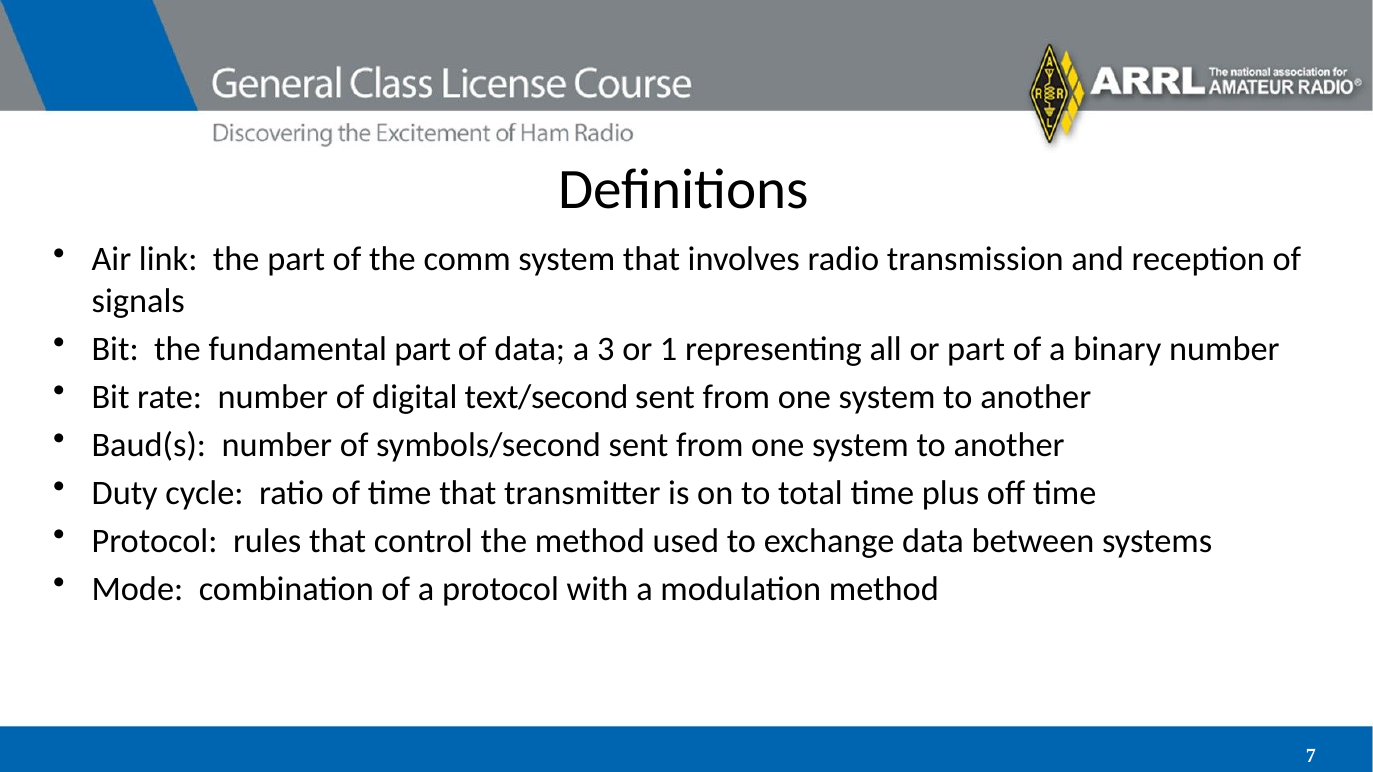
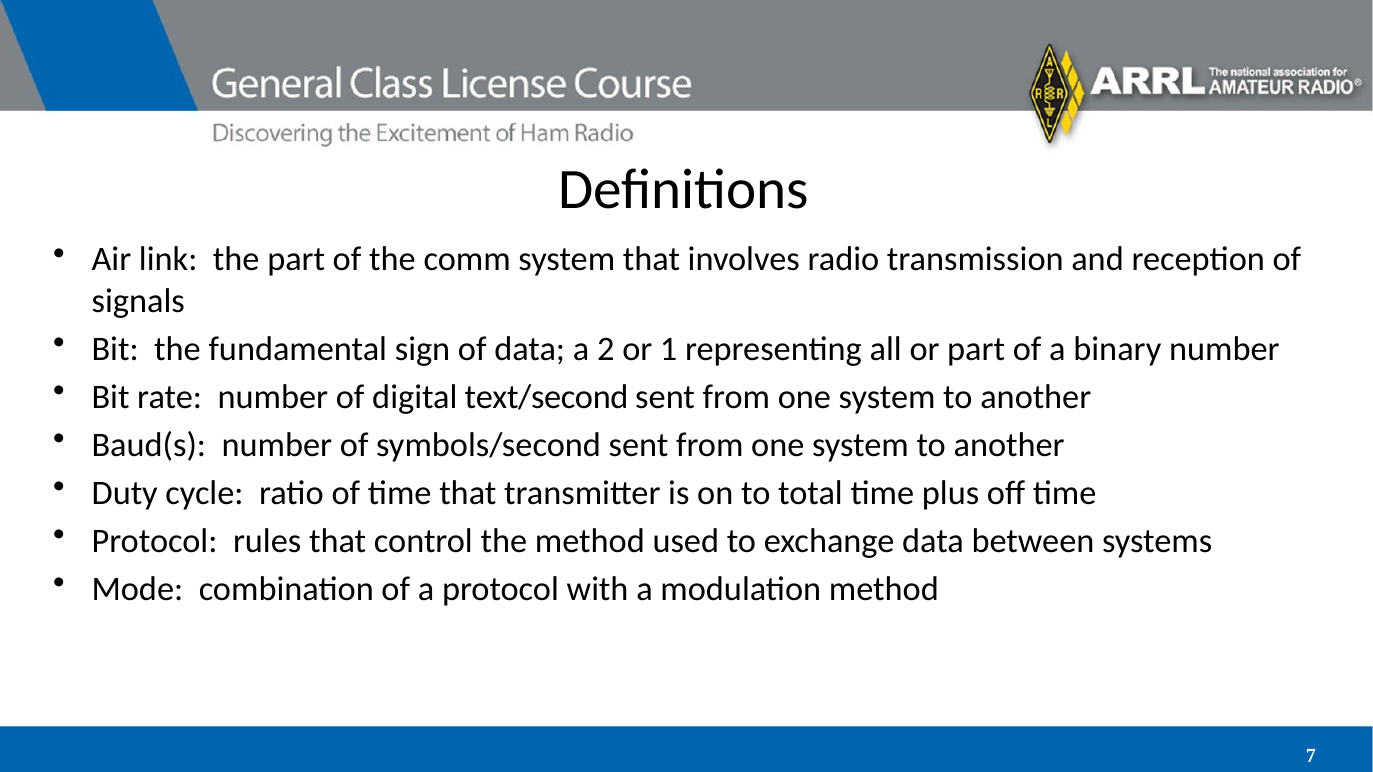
fundamental part: part -> sign (423, 349)
3: 3 -> 2 (606, 349)
